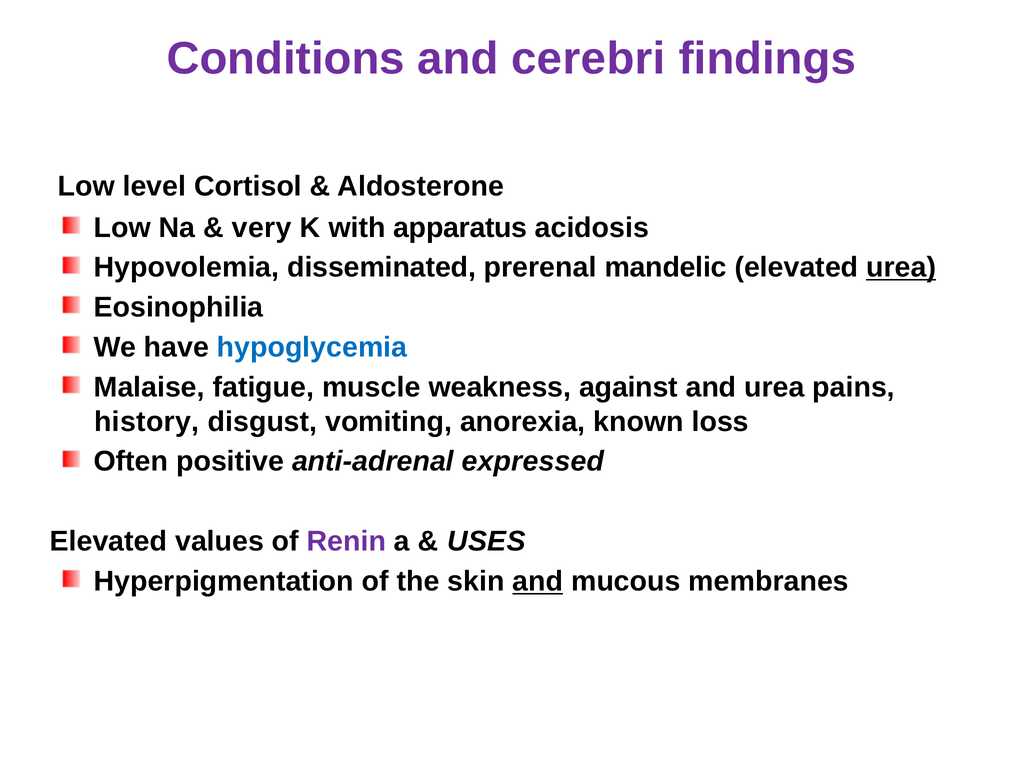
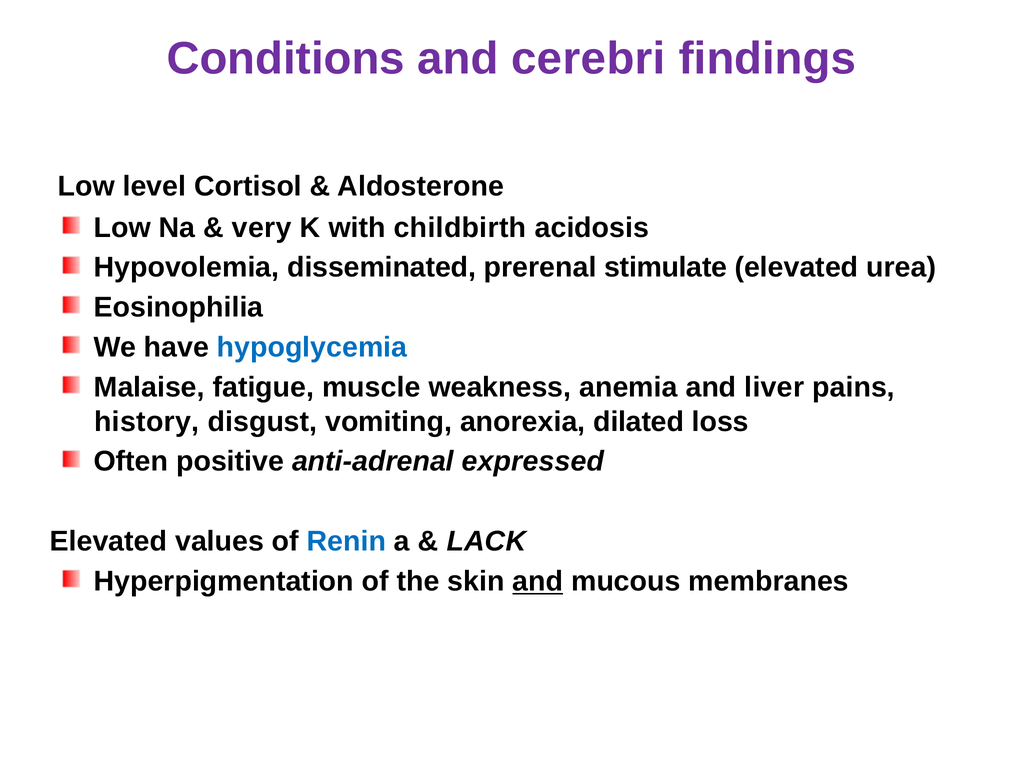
apparatus: apparatus -> childbirth (460, 228)
mandelic: mandelic -> stimulate (666, 268)
urea underline: present -> none (901, 268)
against: against -> anemia (628, 388)
and urea: urea -> liver (774, 388)
known: known -> dilated (639, 422)
Renin colour: purple -> blue (346, 542)
USES: USES -> LACK (487, 542)
